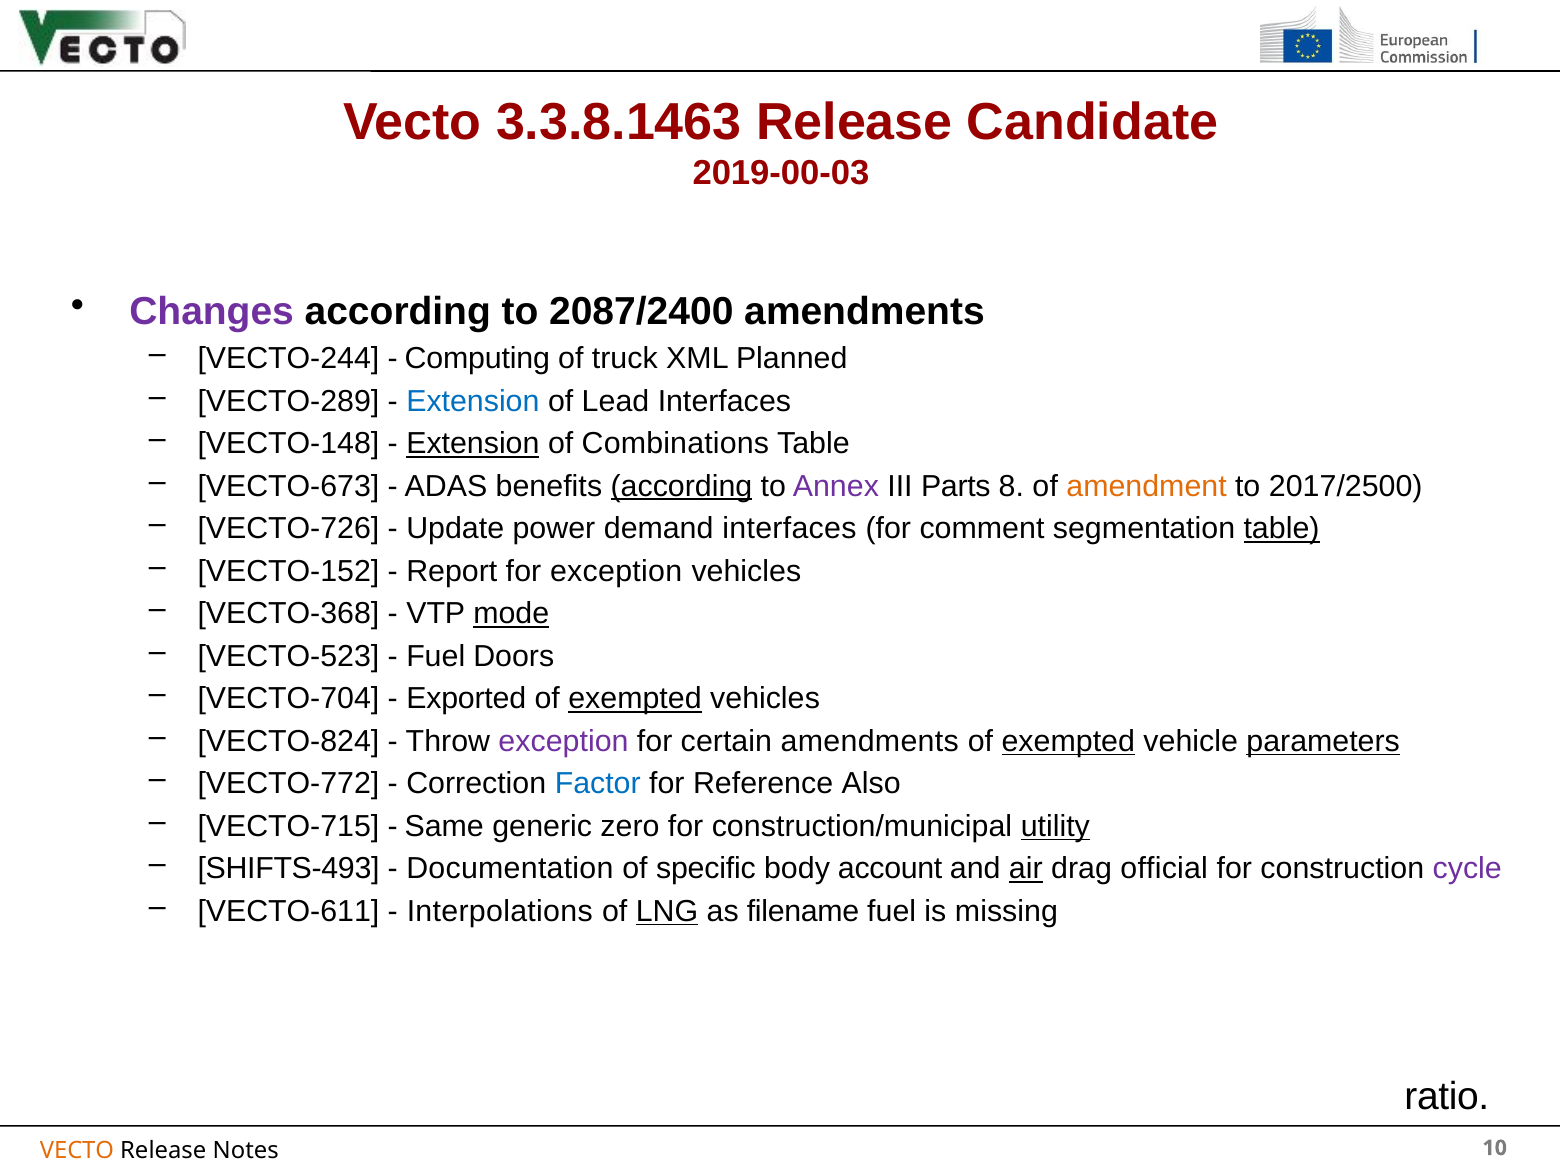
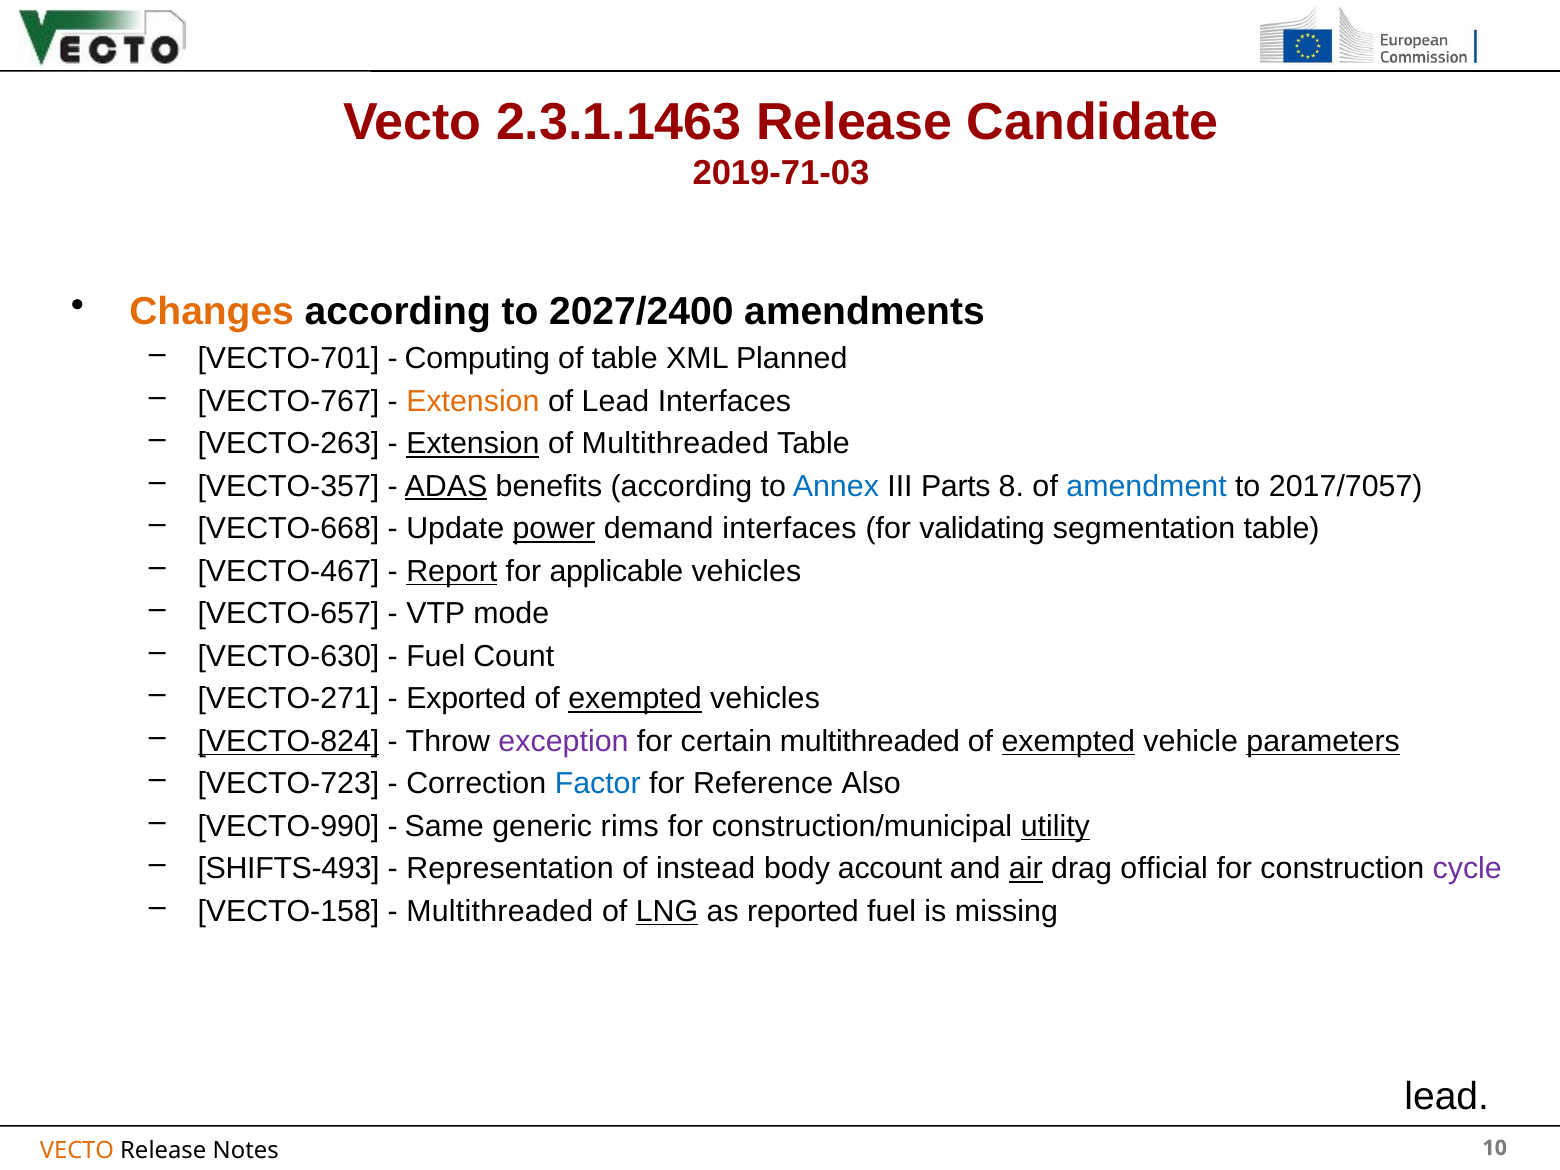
3.3.8.1463: 3.3.8.1463 -> 2.3.1.1463 (619, 122)
2019-00-03: 2019-00-03 -> 2019-71-03 (781, 173)
Changes colour: purple -> orange (212, 312)
2087/2400: 2087/2400 -> 2027/2400 (641, 312)
VECTO-244: VECTO-244 -> VECTO-701 (288, 359)
of truck: truck -> table (625, 359)
VECTO-289: VECTO-289 -> VECTO-767 (288, 401)
Extension colour: blue -> orange (473, 401)
VECTO-148: VECTO-148 -> VECTO-263 (288, 444)
of Combinations: Combinations -> Multithreaded (675, 444)
VECTO-673: VECTO-673 -> VECTO-357 (288, 486)
ADAS underline: none -> present (446, 486)
according underline: present -> none (681, 486)
Annex colour: purple -> blue (836, 486)
amendment colour: orange -> blue (1147, 486)
2017/2500: 2017/2500 -> 2017/7057 (1346, 486)
VECTO-726: VECTO-726 -> VECTO-668 (288, 529)
power underline: none -> present (554, 529)
comment: comment -> validating (982, 529)
table underline: present -> none (1282, 529)
VECTO-152: VECTO-152 -> VECTO-467 (288, 571)
Report underline: none -> present (452, 571)
for exception: exception -> applicable (616, 571)
VECTO-368: VECTO-368 -> VECTO-657 (288, 614)
mode underline: present -> none (511, 614)
VECTO-523: VECTO-523 -> VECTO-630 (288, 656)
Doors: Doors -> Count (514, 656)
VECTO-704: VECTO-704 -> VECTO-271 (288, 699)
VECTO-824 underline: none -> present (288, 741)
certain amendments: amendments -> multithreaded (870, 741)
VECTO-772: VECTO-772 -> VECTO-723 (288, 784)
VECTO-715: VECTO-715 -> VECTO-990 (288, 826)
zero: zero -> rims (630, 826)
Documentation: Documentation -> Representation (510, 869)
specific: specific -> instead (706, 869)
VECTO-611: VECTO-611 -> VECTO-158 (288, 911)
Interpolations: Interpolations -> Multithreaded (500, 911)
filename: filename -> reported (803, 911)
ratio: ratio -> lead (1447, 1096)
